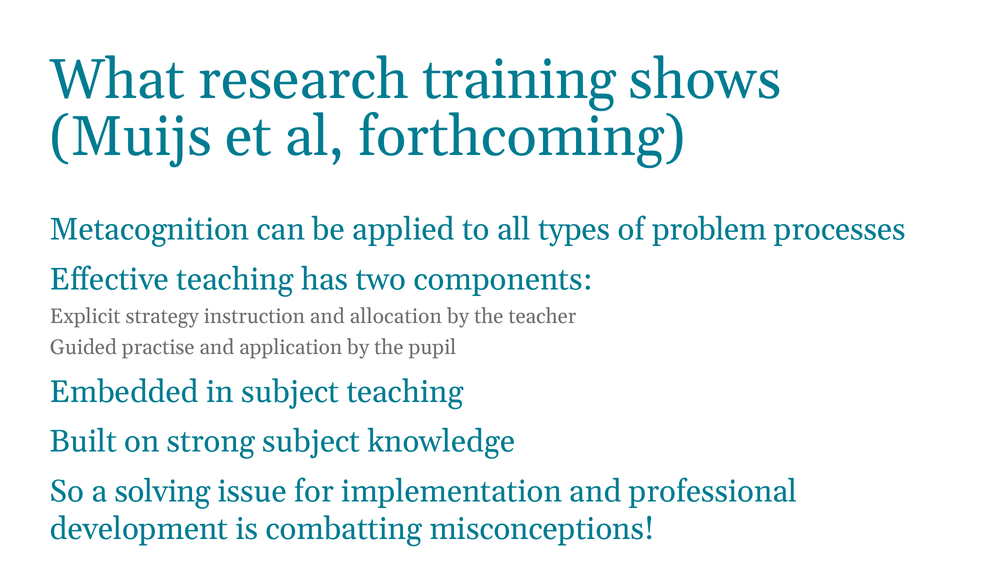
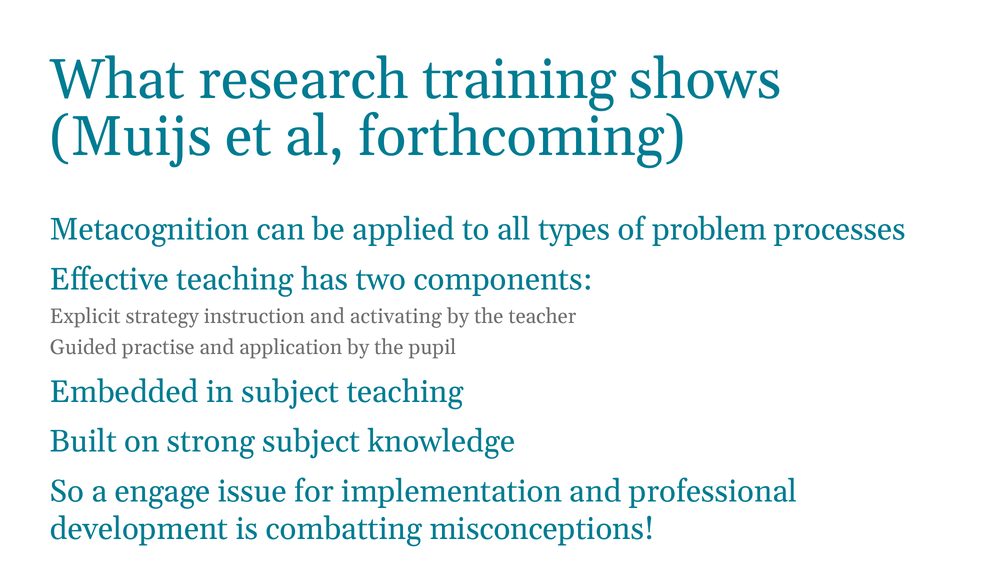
allocation: allocation -> activating (396, 316)
solving: solving -> engage (163, 491)
